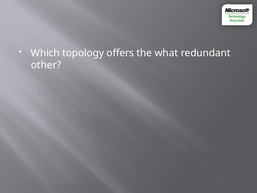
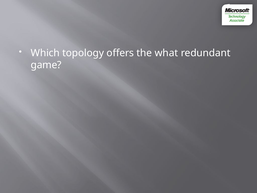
other: other -> game (46, 65)
